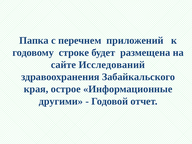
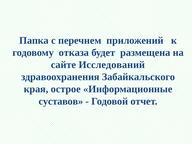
строке: строке -> отказа (74, 53)
другими: другими -> суставов (61, 101)
